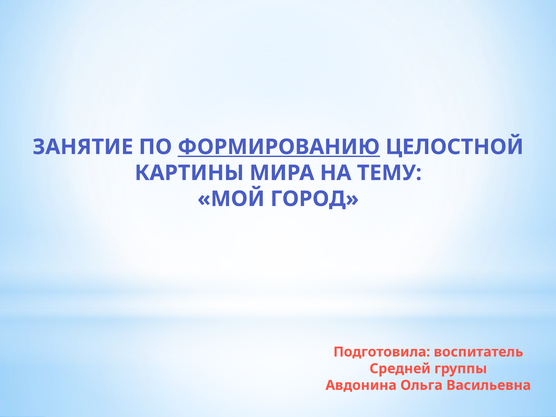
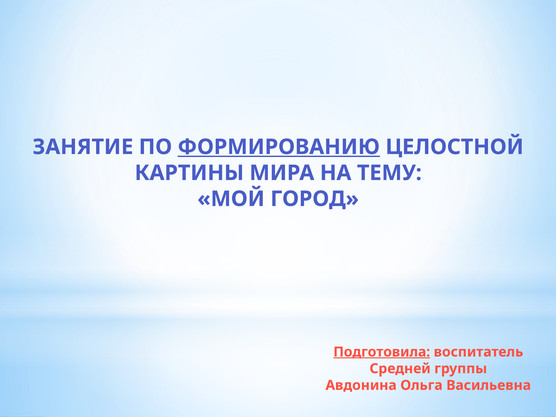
Подготовила underline: none -> present (382, 352)
